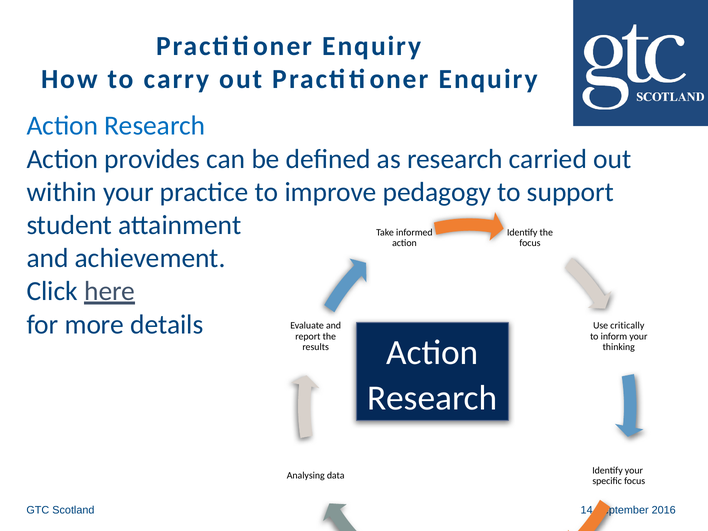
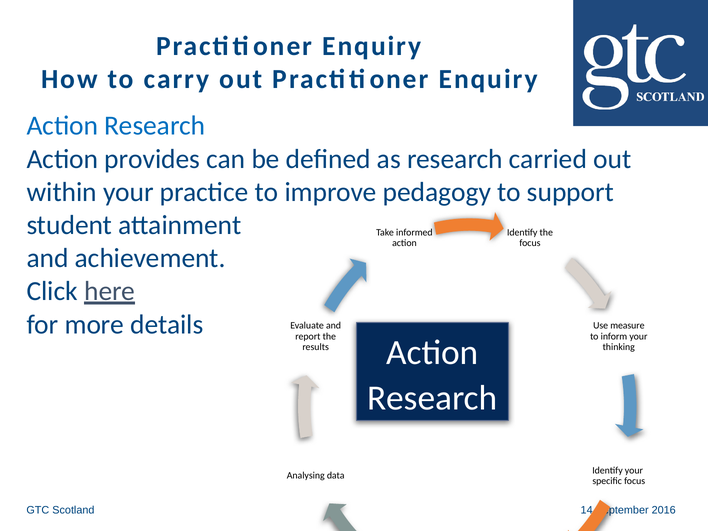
critically: critically -> measure (627, 326)
